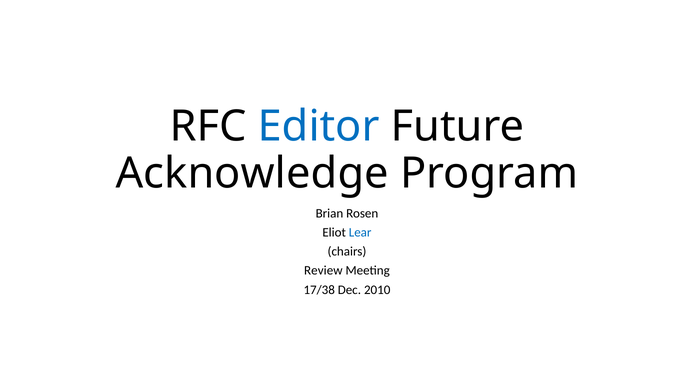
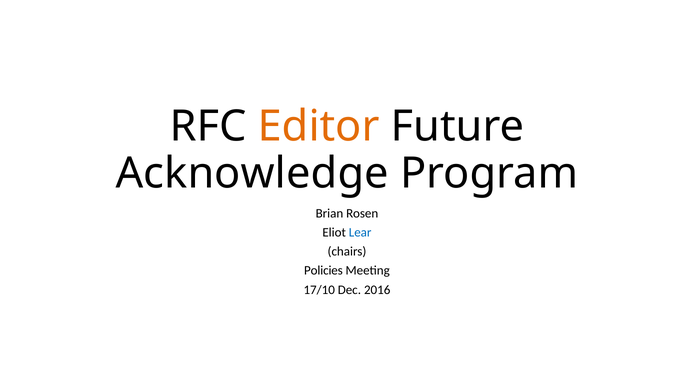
Editor colour: blue -> orange (319, 127)
Review: Review -> Policies (323, 271)
17/38: 17/38 -> 17/10 (319, 290)
2010: 2010 -> 2016 (377, 290)
